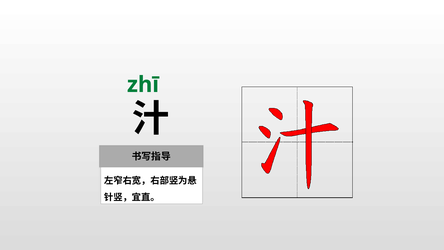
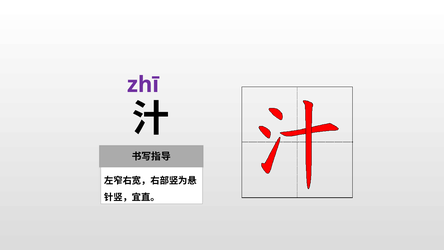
zhī colour: green -> purple (143, 85)
